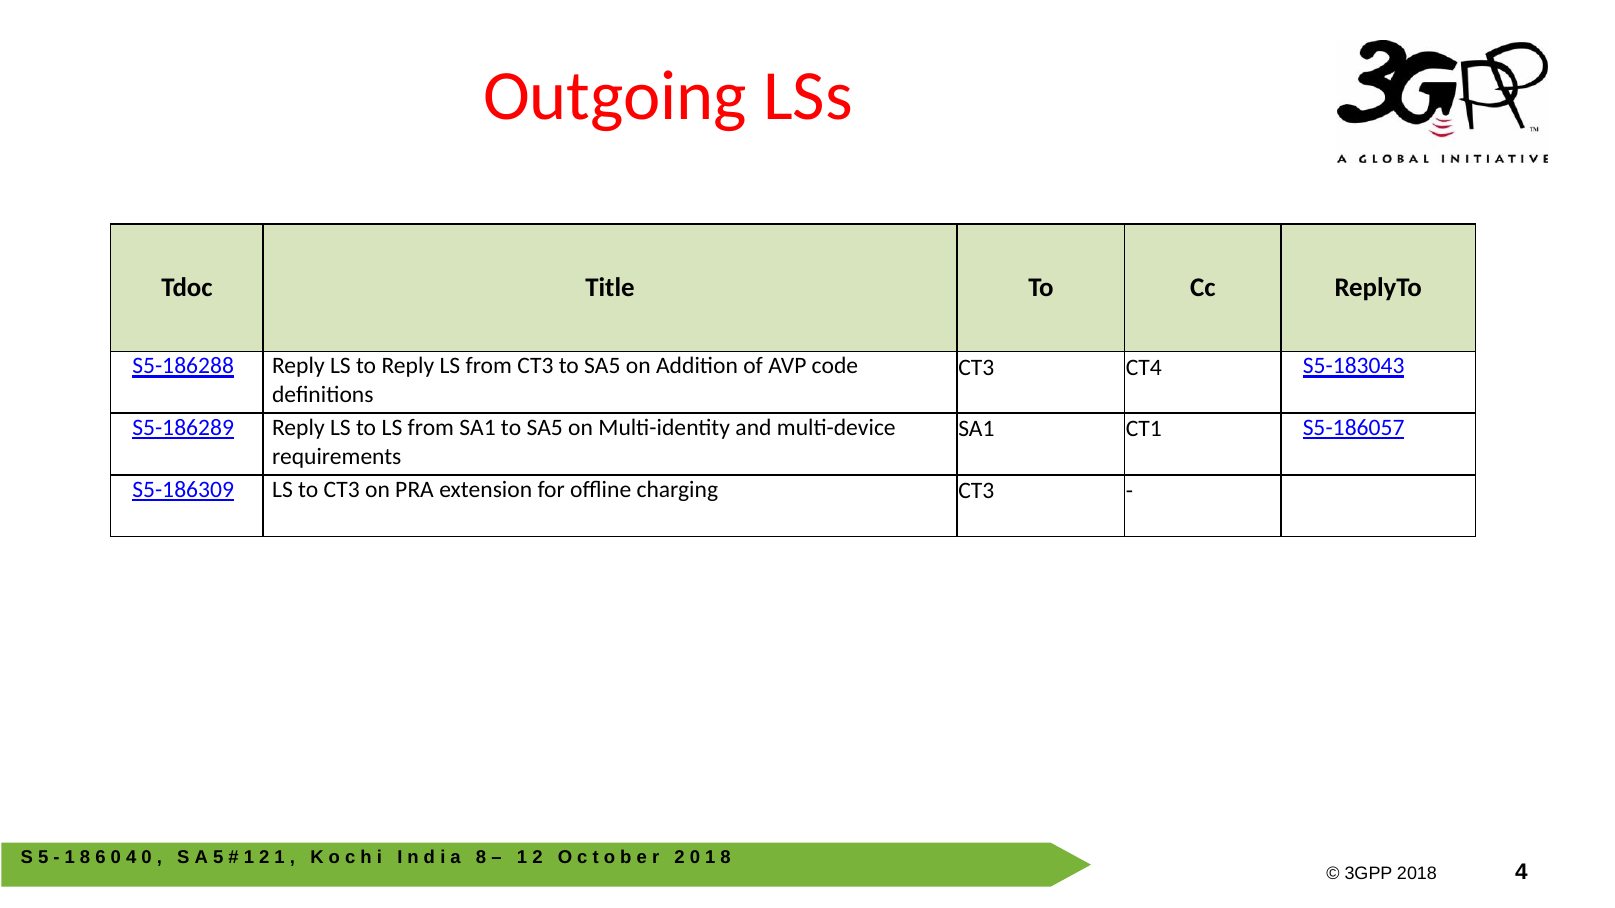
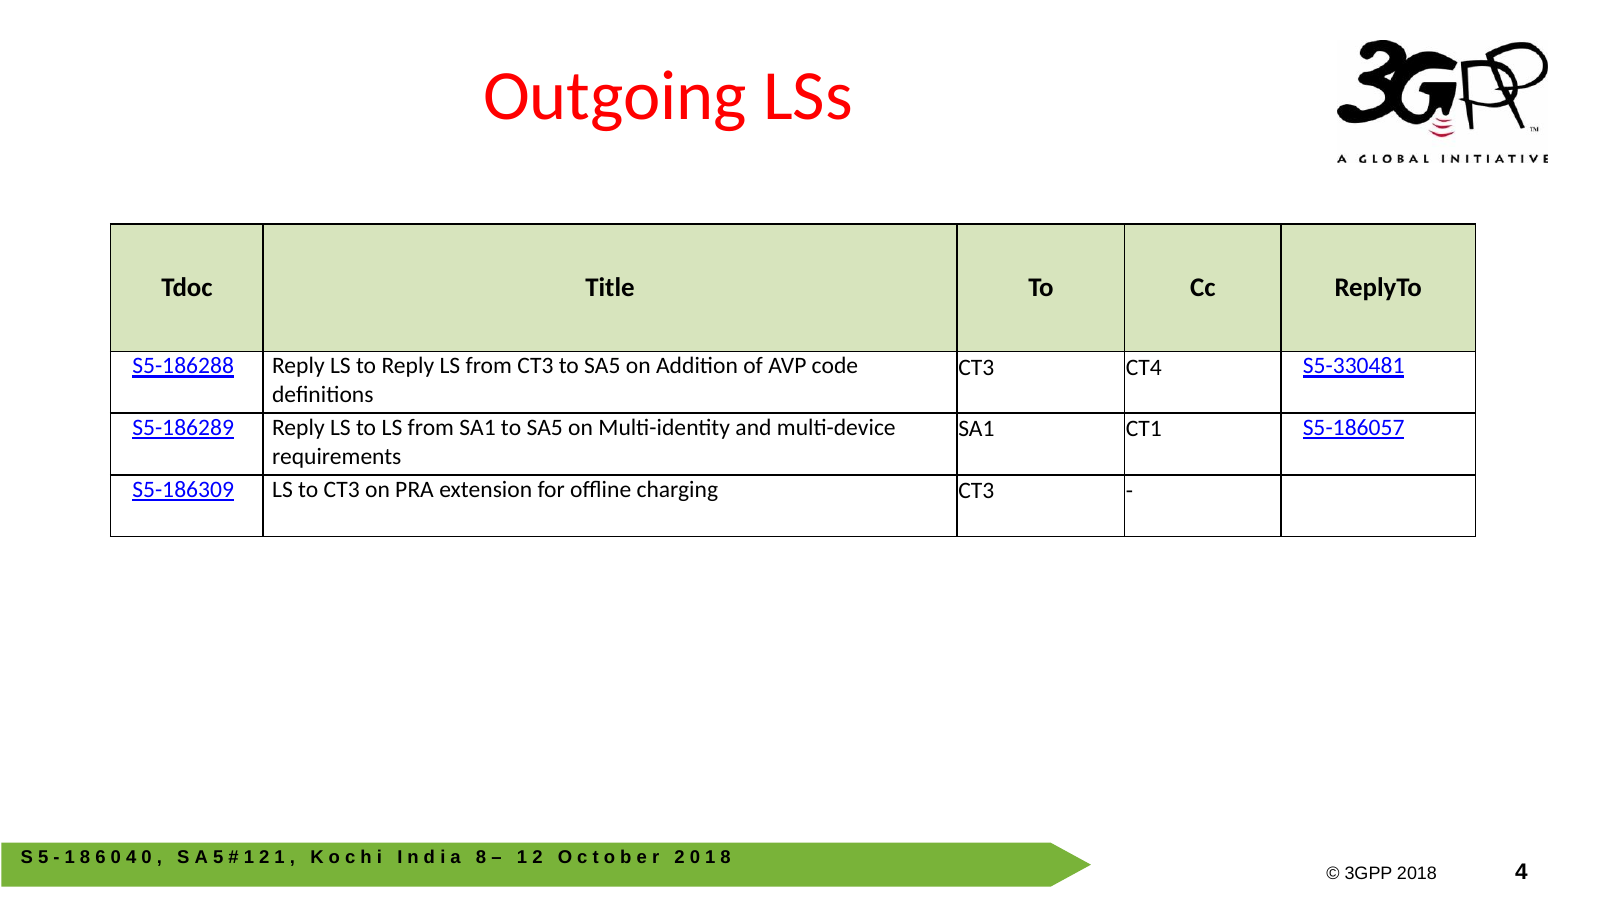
S5-183043: S5-183043 -> S5-330481 (1354, 366)
